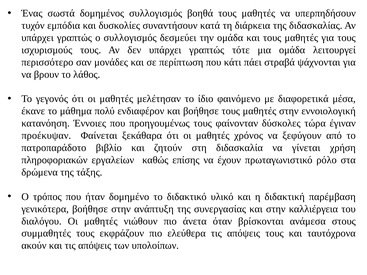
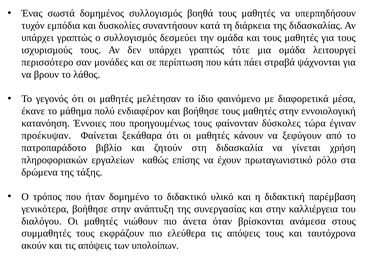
χρόνος: χρόνος -> κάνουν (249, 136)
